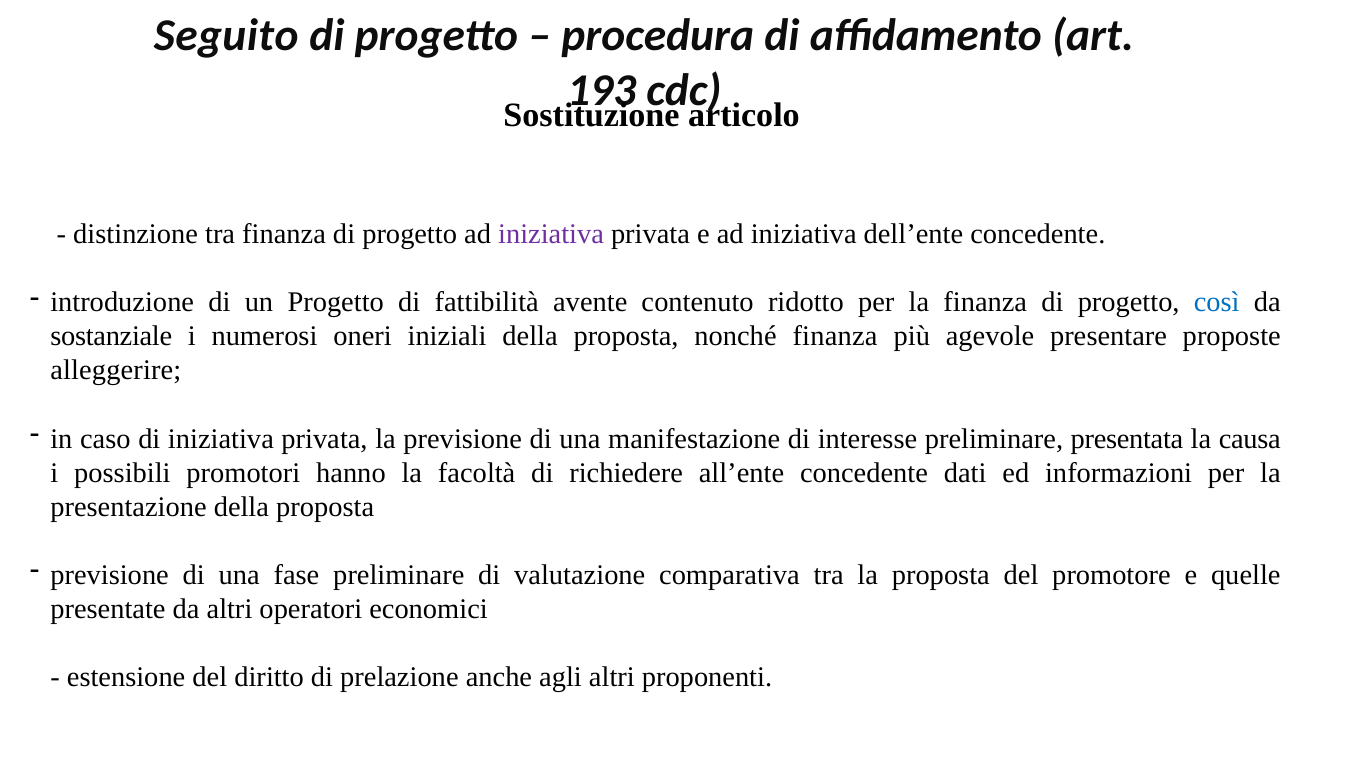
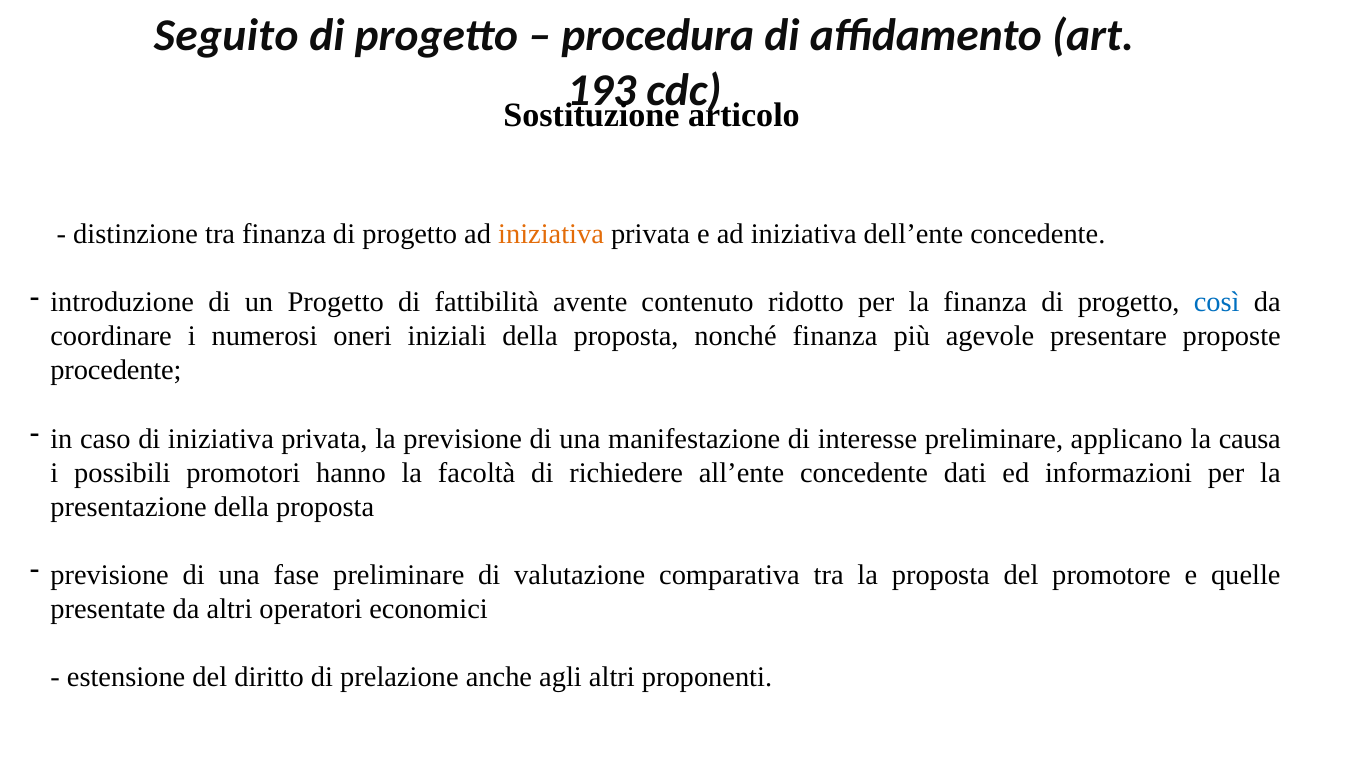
iniziativa colour: purple -> orange (551, 234)
sostanziale: sostanziale -> coordinare (111, 336)
alleggerire: alleggerire -> procedente (116, 371)
presentata: presentata -> applicano (1127, 439)
